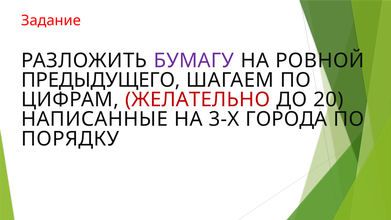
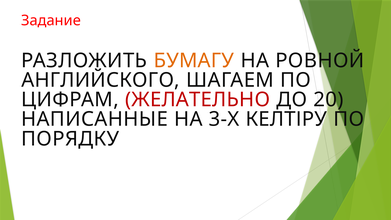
БУМАГУ colour: purple -> orange (194, 61)
ПРЕДЫДУЩЕГО: ПРЕДЫДУЩЕГО -> АНГЛИЙСКОГО (101, 80)
ГОРОДА: ГОРОДА -> КЕЛТІРУ (286, 119)
